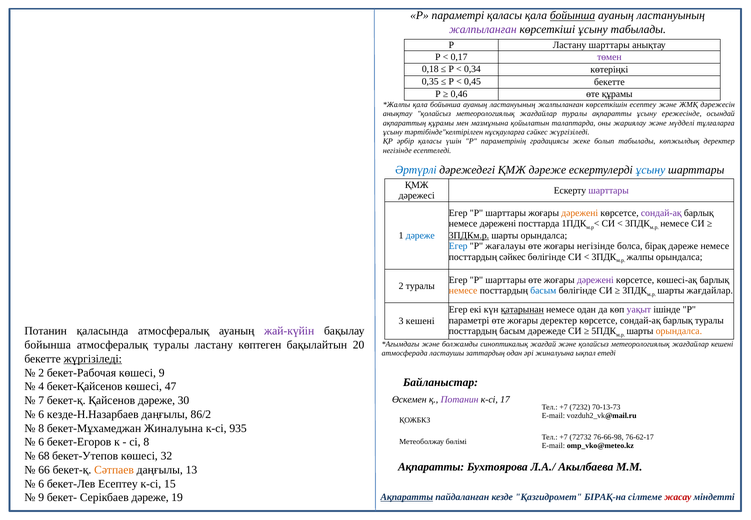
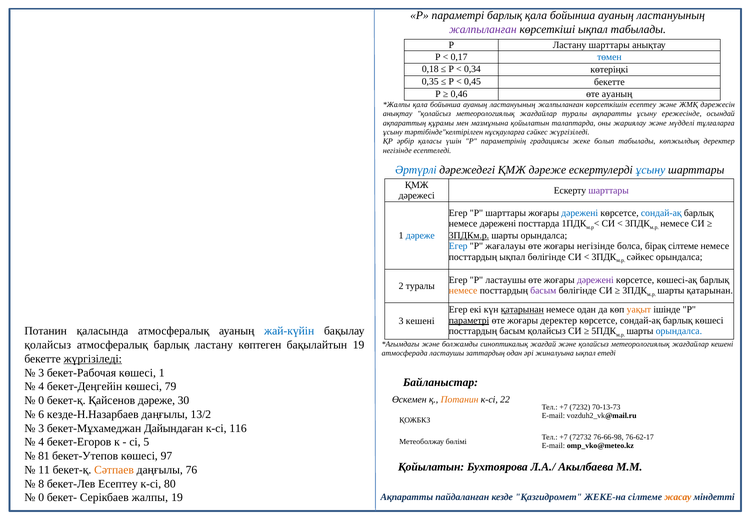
параметрі қаласы: қаласы -> барлық (505, 16)
бойынша underline: present -> none (573, 16)
көрсеткіші ұсыну: ұсыну -> ықпал (593, 30)
төмен colour: purple -> blue (609, 57)
өте құрамы: құрамы -> ауаның (617, 94)
дәрежені colour: orange -> blue (580, 213)
сондай-ақ colour: purple -> blue (661, 213)
бірақ дәреже: дәреже -> сілтеме (683, 246)
посттардың сәйкес: сәйкес -> ықпал (512, 257)
жалпы: жалпы -> сәйкес (640, 257)
шарттары: шарттары -> ластаушы (506, 280)
басым colour: blue -> purple (543, 291)
шарты жағдайлар: жағдайлар -> қатарынан (710, 291)
уақыт colour: purple -> orange (639, 310)
параметрі underline: none -> present (469, 320)
барлық туралы: туралы -> көшесі (709, 320)
жай-күйін colour: purple -> blue (289, 331)
басым дәрежеде: дәрежеде -> қолайсыз (547, 331)
орындалса colour: orange -> blue (679, 331)
бойынша: бойынша -> қолайсыз (48, 345)
атмосфералық туралы: туралы -> барлық (171, 345)
бақылайтын 20: 20 -> 19 (359, 345)
2: 2 -> 3 (41, 373)
көшесі 9: 9 -> 1 (162, 373)
бекет-Қайсенов: бекет-Қайсенов -> бекет-Деңгейін (85, 387)
47: 47 -> 79 (171, 387)
Потанин colour: purple -> orange (460, 400)
17: 17 -> 22 (505, 400)
7: 7 -> 0 (41, 400)
86/2: 86/2 -> 13/2 (201, 414)
8: 8 -> 3 (41, 428)
бекет-Мұхамеджан Жиналуына: Жиналуына -> Дайындаған (174, 428)
935: 935 -> 116 (238, 428)
6: 6 -> 4 (41, 442)
сі 8: 8 -> 5 (146, 442)
68: 68 -> 81 (44, 456)
32: 32 -> 97 (166, 456)
Ақпаратты: Ақпаратты -> Қойылатын (431, 467)
66: 66 -> 11 (44, 470)
13: 13 -> 76 (191, 470)
6: 6 -> 8 (41, 484)
15: 15 -> 80 (170, 484)
9: 9 -> 0 (41, 497)
Серікбаев дәреже: дәреже -> жалпы (150, 497)
Ақпаратты underline: present -> none (407, 497)
БІРАҚ-на: БІРАҚ-на -> ЖЕКЕ-на (605, 497)
жасау colour: red -> orange (678, 497)
